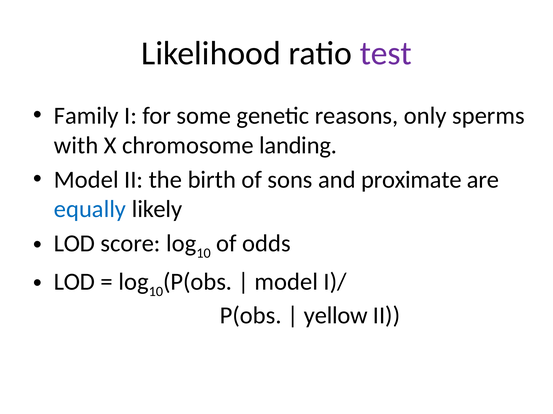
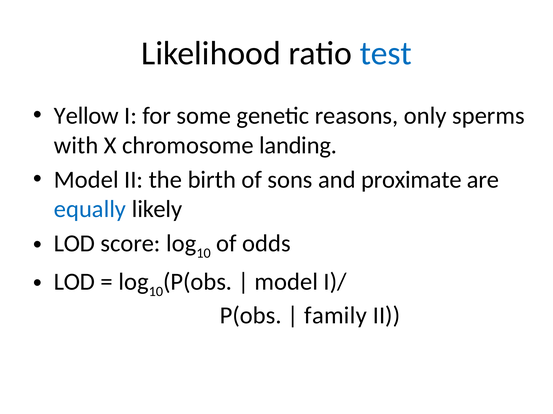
test colour: purple -> blue (386, 54)
Family: Family -> Yellow (86, 116)
yellow: yellow -> family (336, 316)
